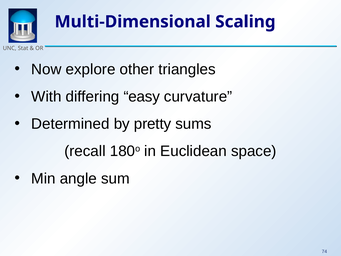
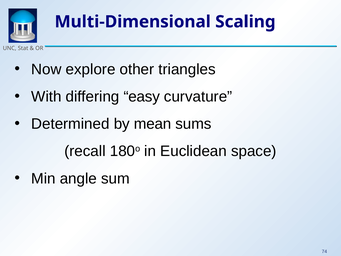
pretty: pretty -> mean (153, 124)
